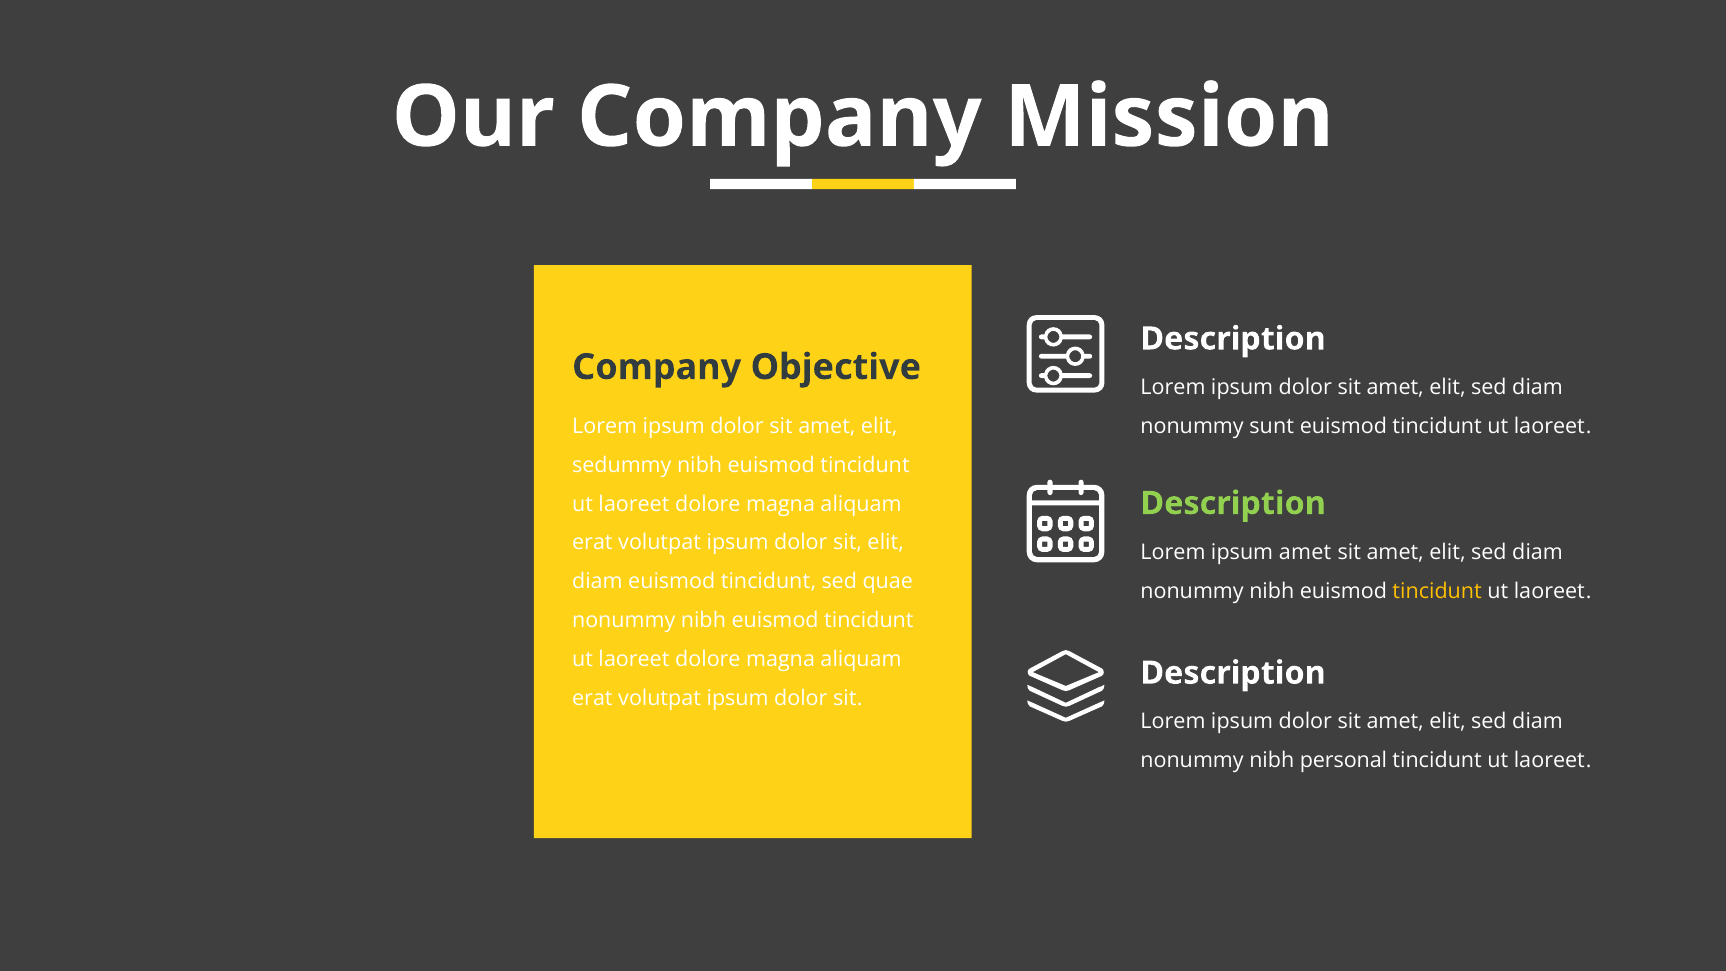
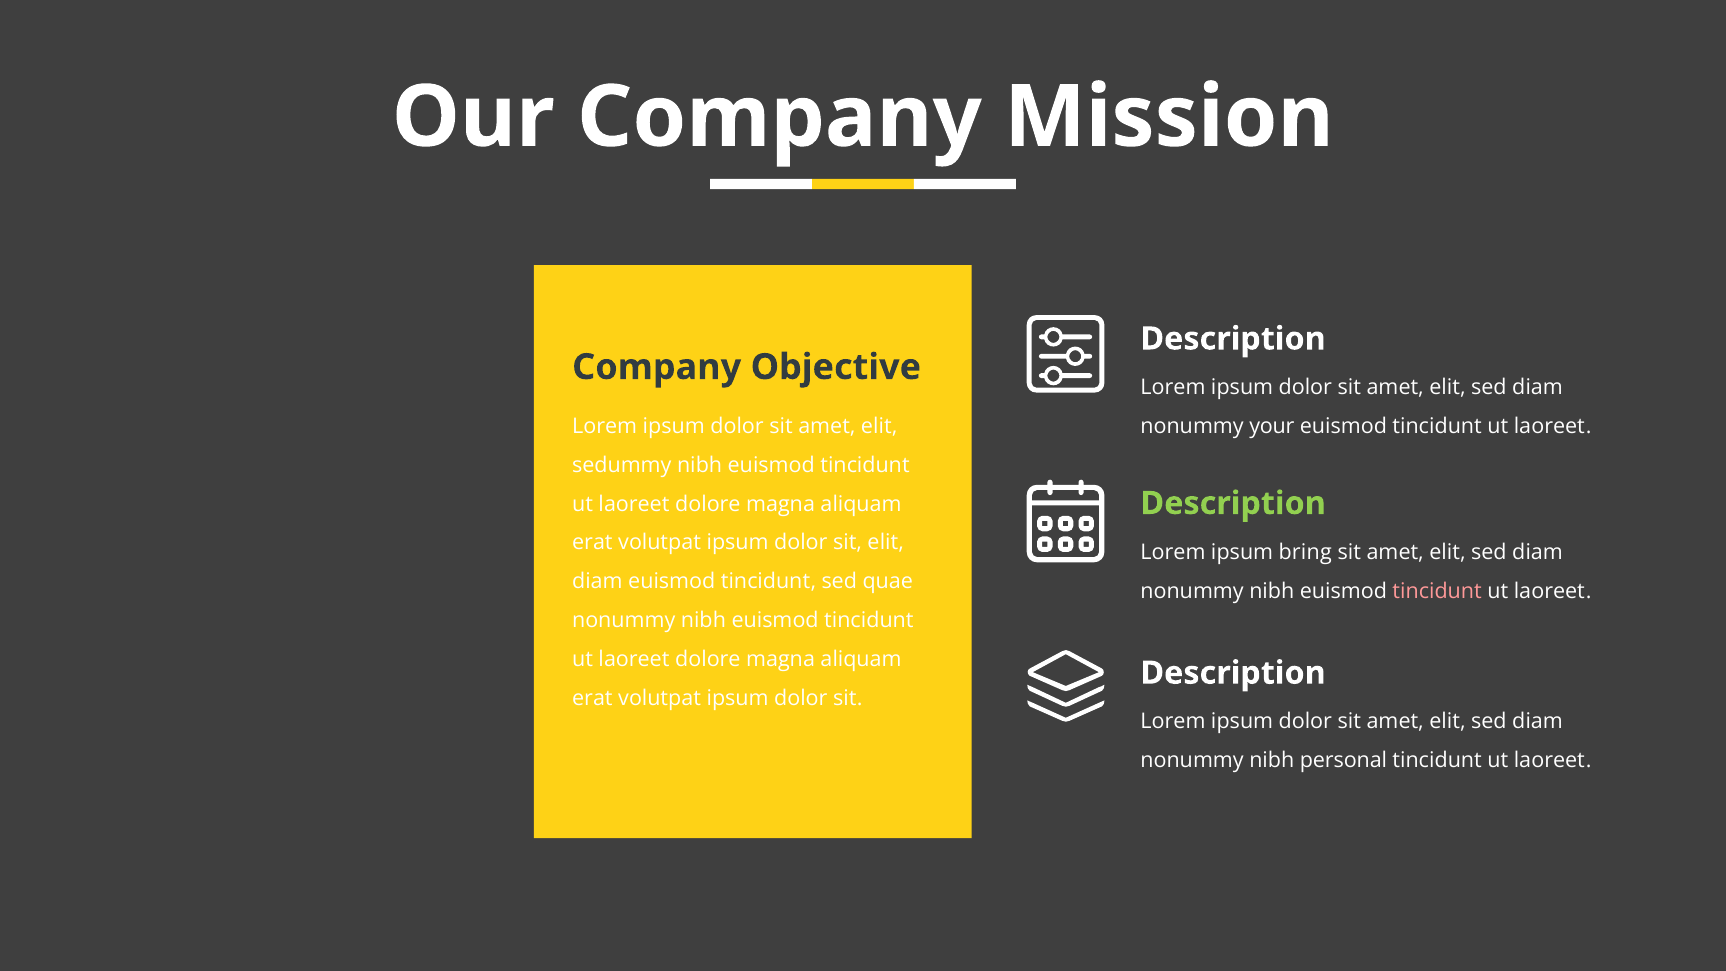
sunt: sunt -> your (1272, 426)
ipsum amet: amet -> bring (1305, 552)
tincidunt colour: yellow -> pink (1437, 591)
